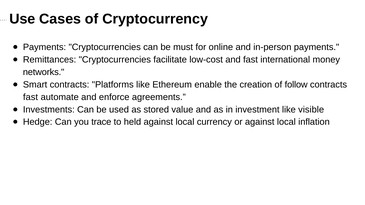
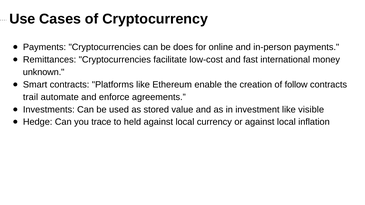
must: must -> does (183, 47)
networks: networks -> unknown (44, 72)
fast: fast -> trail (31, 97)
